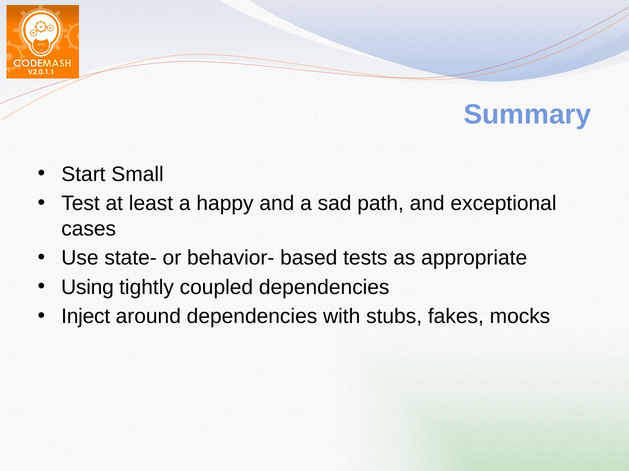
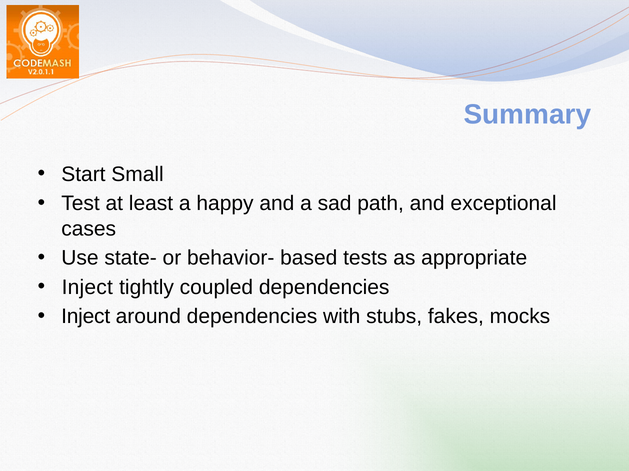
Using: Using -> Inject (87, 288)
